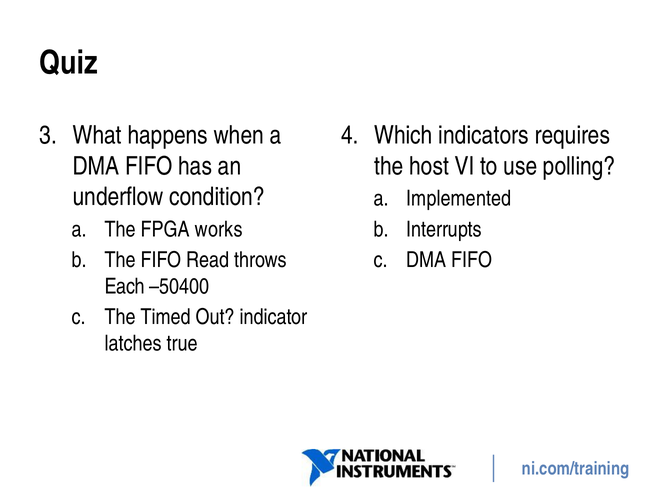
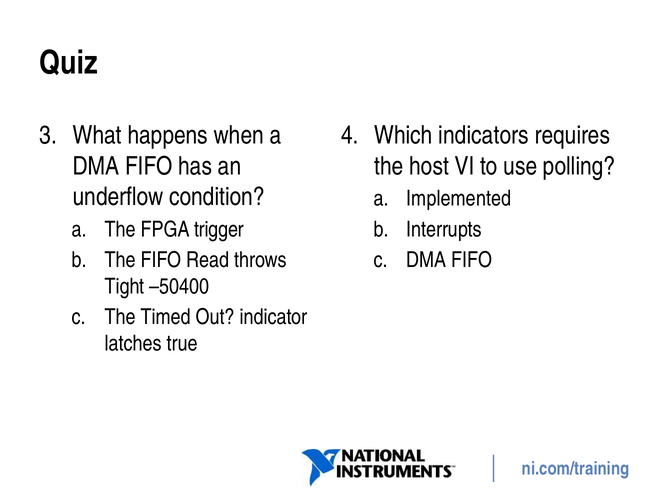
works: works -> trigger (219, 230)
Each: Each -> Tight (125, 287)
